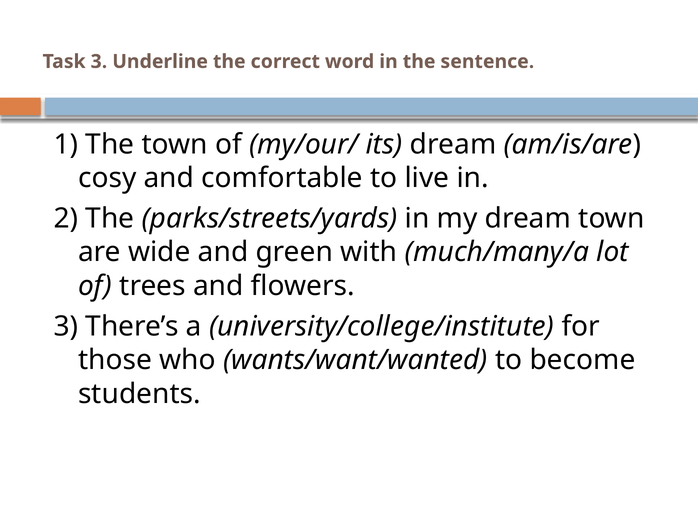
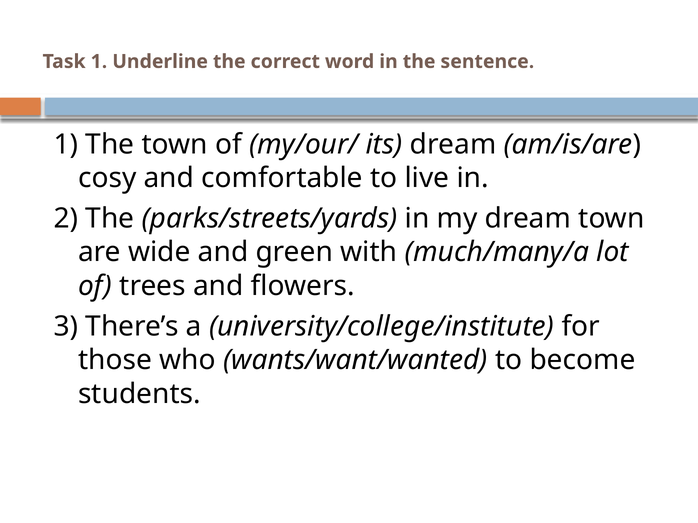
Task 3: 3 -> 1 (99, 62)
